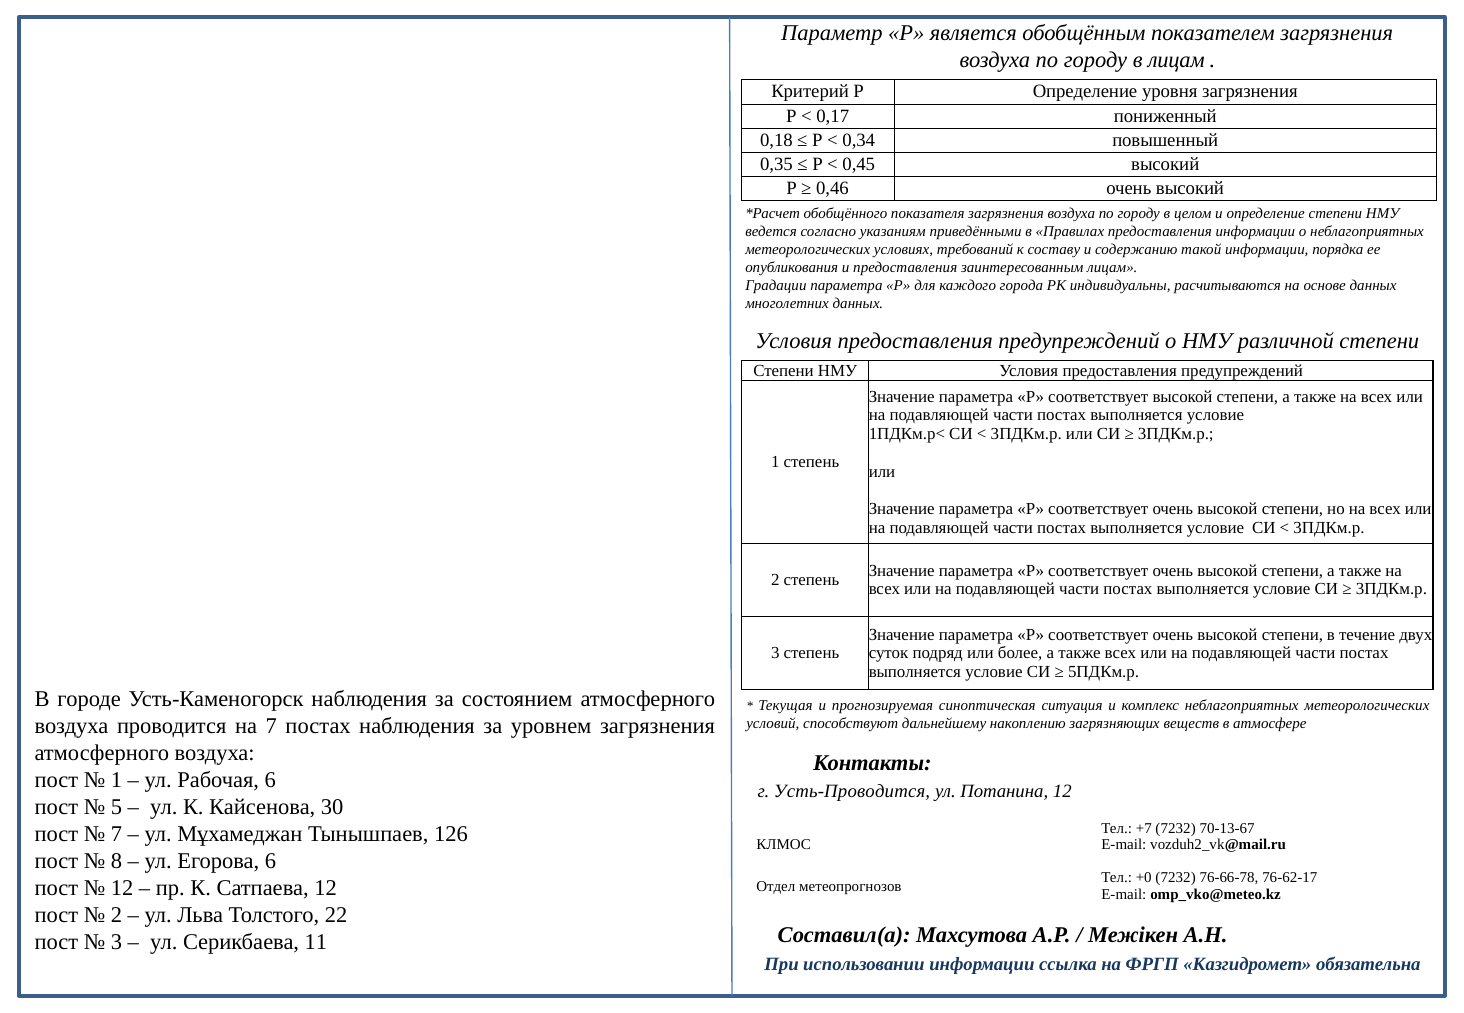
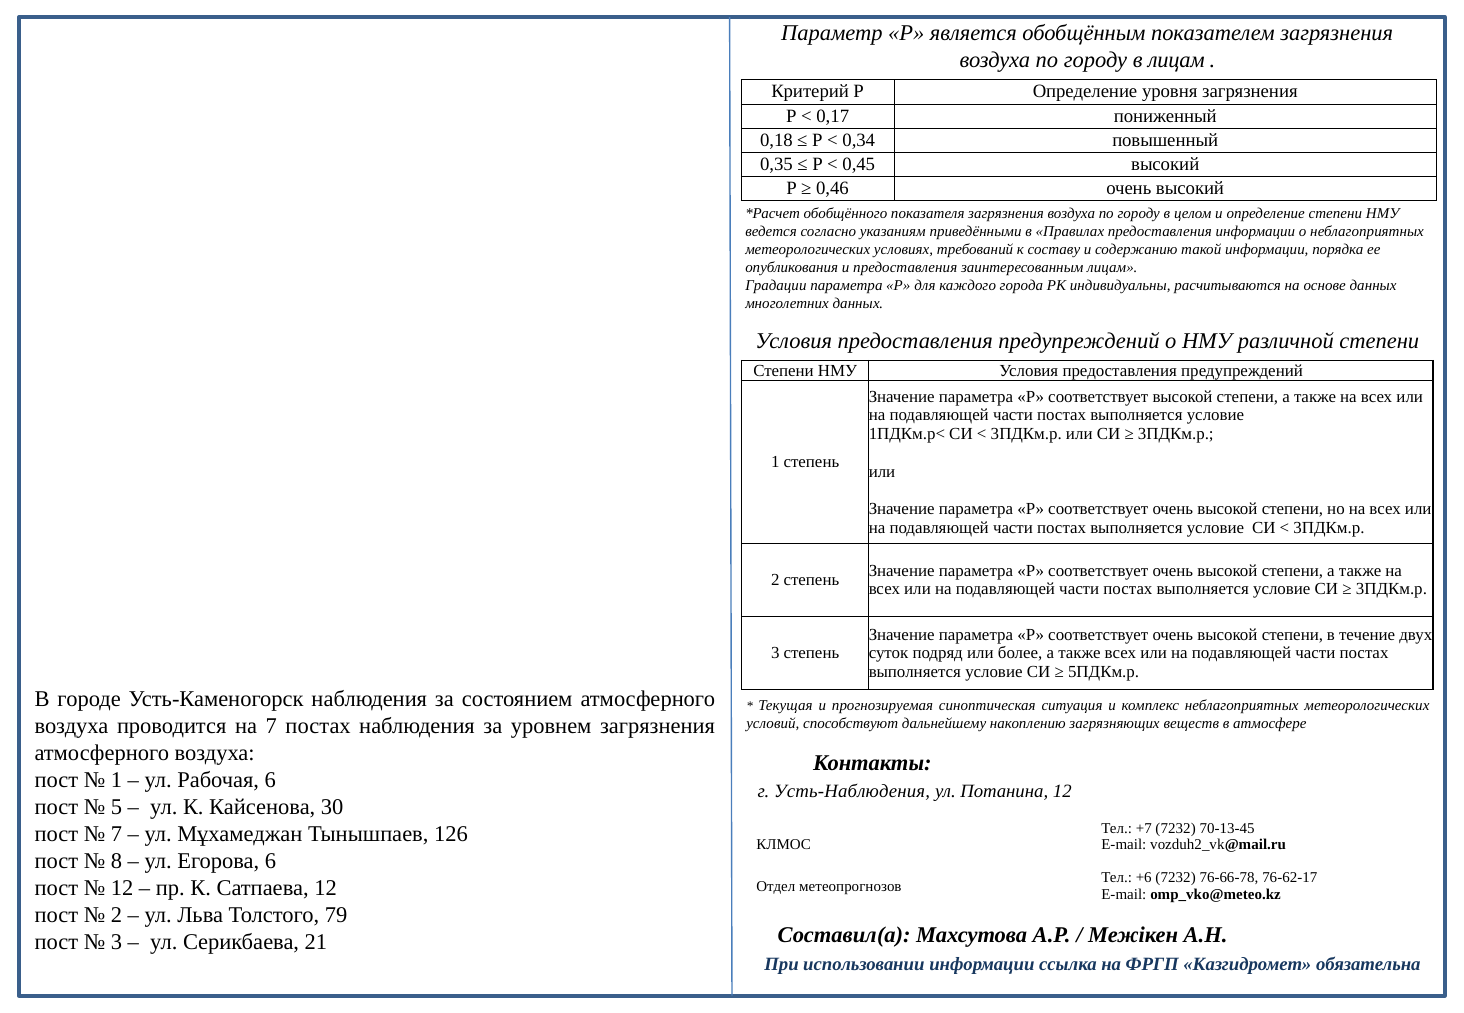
Усть-Проводится: Усть-Проводится -> Усть-Наблюдения (852, 791)
70-13-67: 70-13-67 -> 70-13-45 (1227, 829)
+0: +0 -> +6 (1144, 878)
22: 22 -> 79 (336, 916)
11: 11 -> 21 (316, 943)
